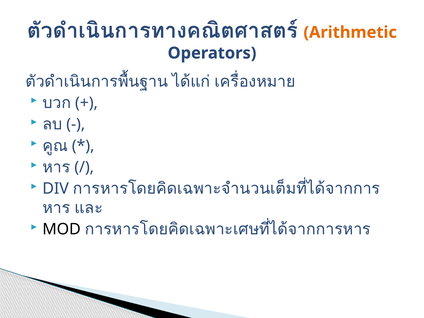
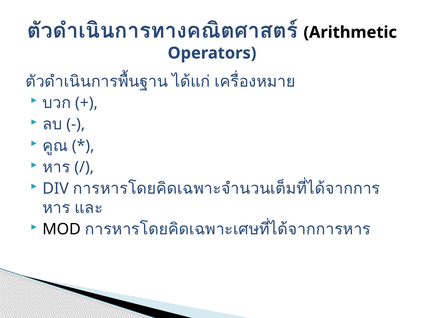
Arithmetic colour: orange -> black (350, 32)
